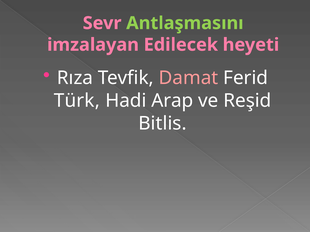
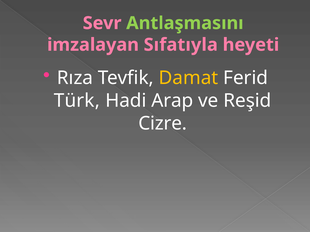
Edilecek: Edilecek -> Sıfatıyla (181, 45)
Damat colour: pink -> yellow (188, 78)
Bitlis: Bitlis -> Cizre (163, 124)
